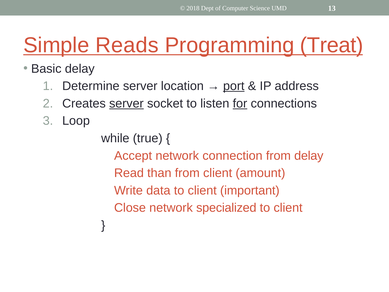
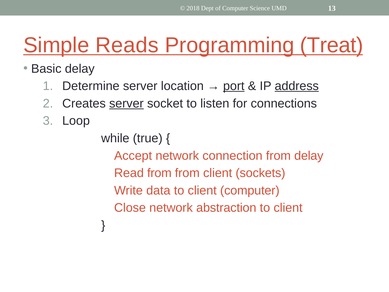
address underline: none -> present (297, 86)
for underline: present -> none (240, 103)
Read than: than -> from (159, 173)
amount: amount -> sockets (260, 173)
client important: important -> computer (250, 190)
specialized: specialized -> abstraction (226, 208)
